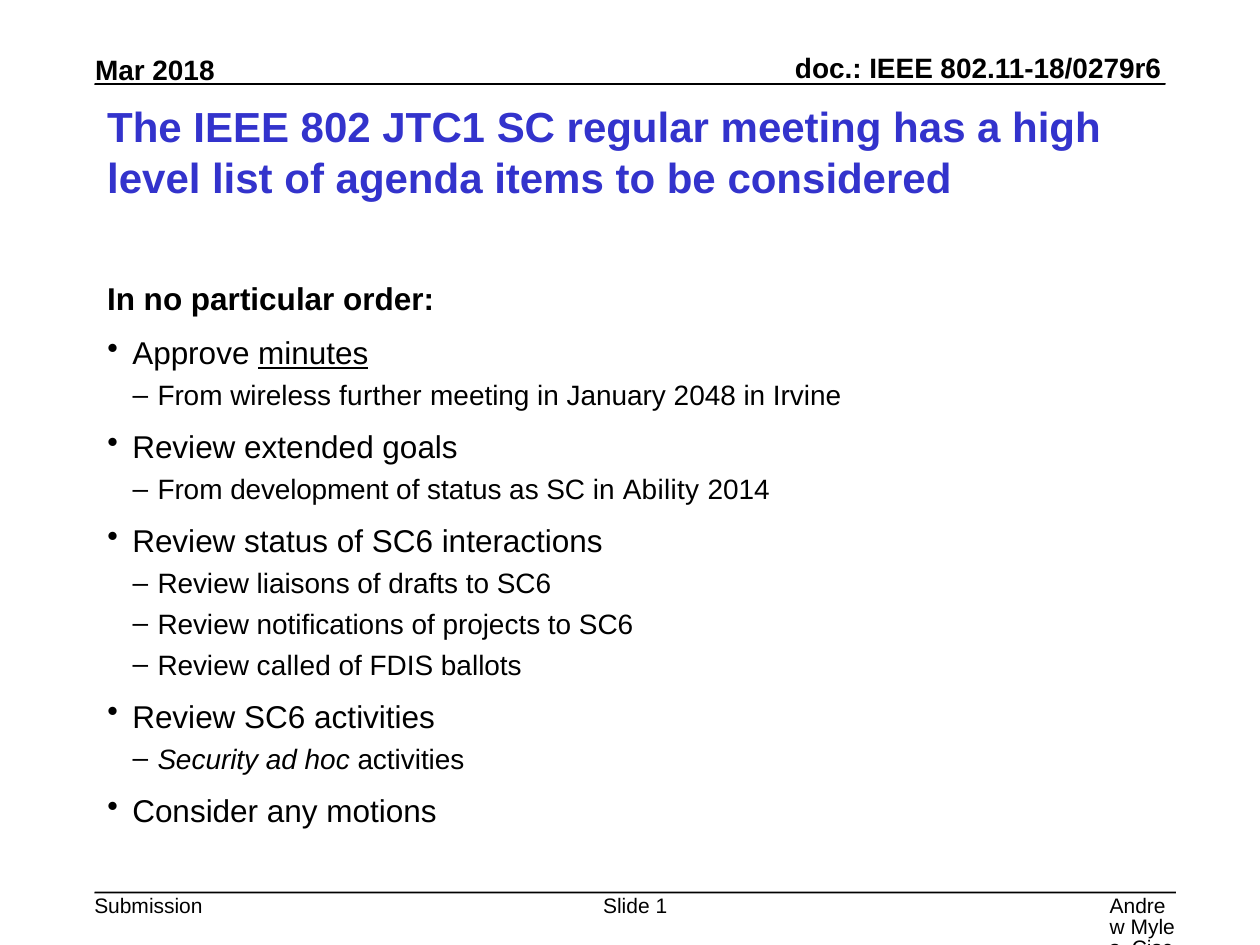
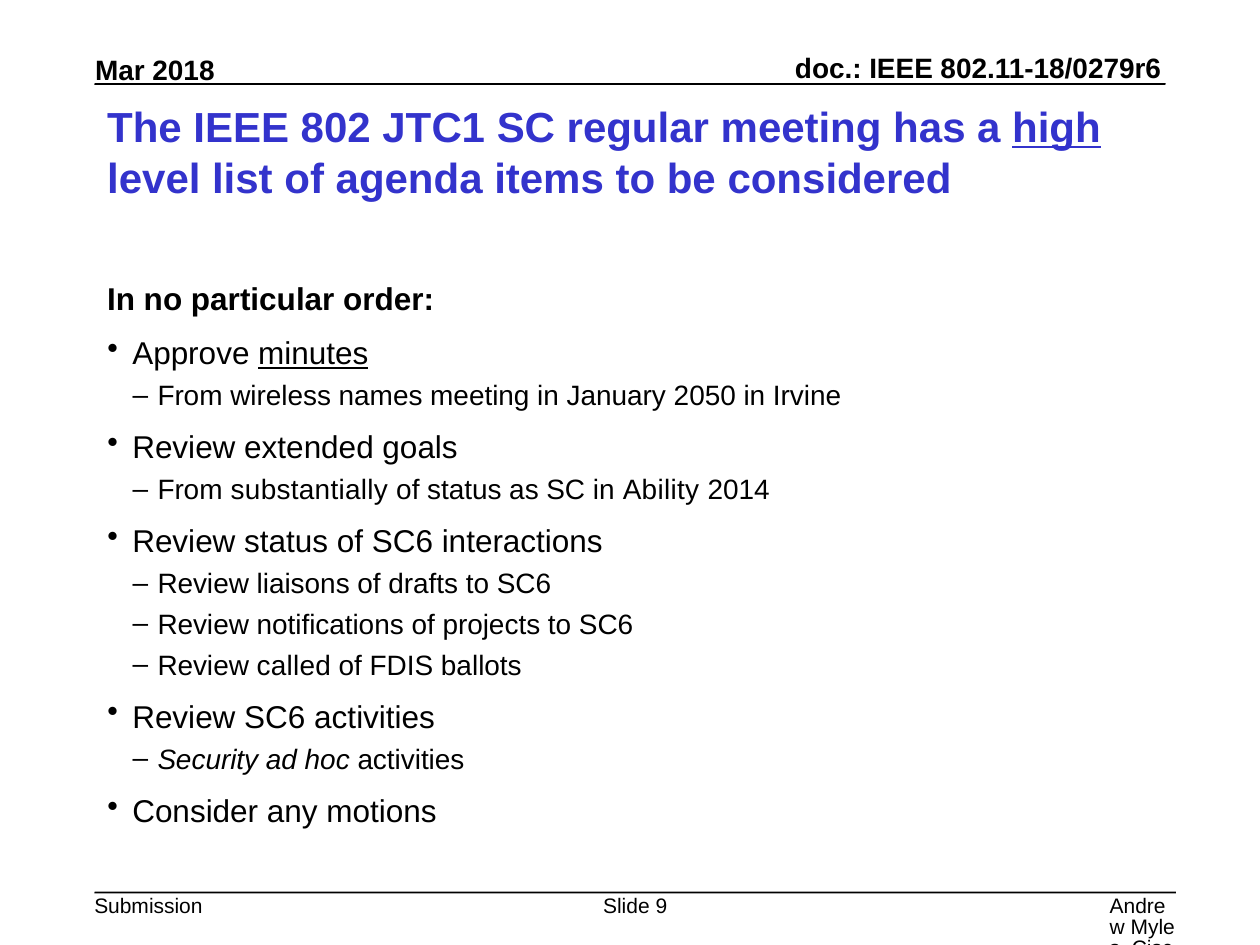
high underline: none -> present (1056, 129)
further: further -> names (381, 396)
2048: 2048 -> 2050 (705, 396)
development: development -> substantially (309, 491)
1: 1 -> 9 (662, 906)
